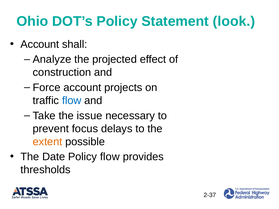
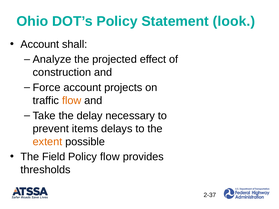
flow colour: blue -> orange (72, 101)
issue: issue -> delay (90, 116)
focus: focus -> items (85, 129)
Date: Date -> Field (54, 157)
